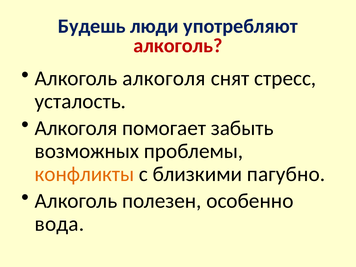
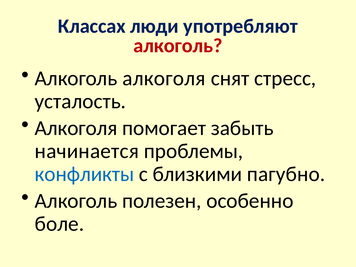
Будешь: Будешь -> Классах (92, 26)
возможных: возможных -> начинается (87, 151)
конфликты colour: orange -> blue (84, 174)
вода: вода -> боле (59, 224)
